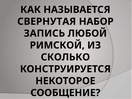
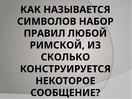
СВЕРНУТАЯ: СВЕРНУТАЯ -> СИМВОЛОВ (47, 22)
ЗАПИСЬ: ЗАПИСЬ -> ПРАВИЛ (44, 33)
